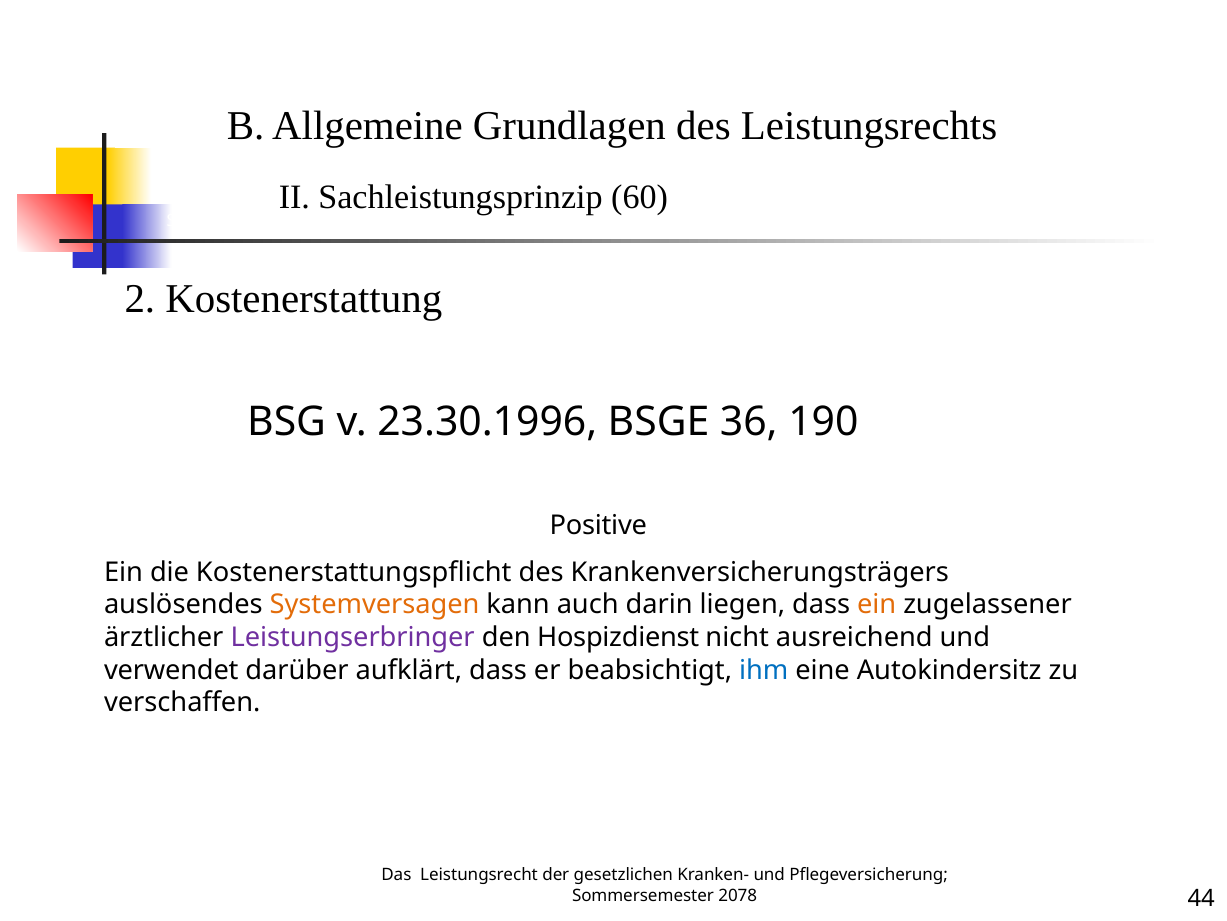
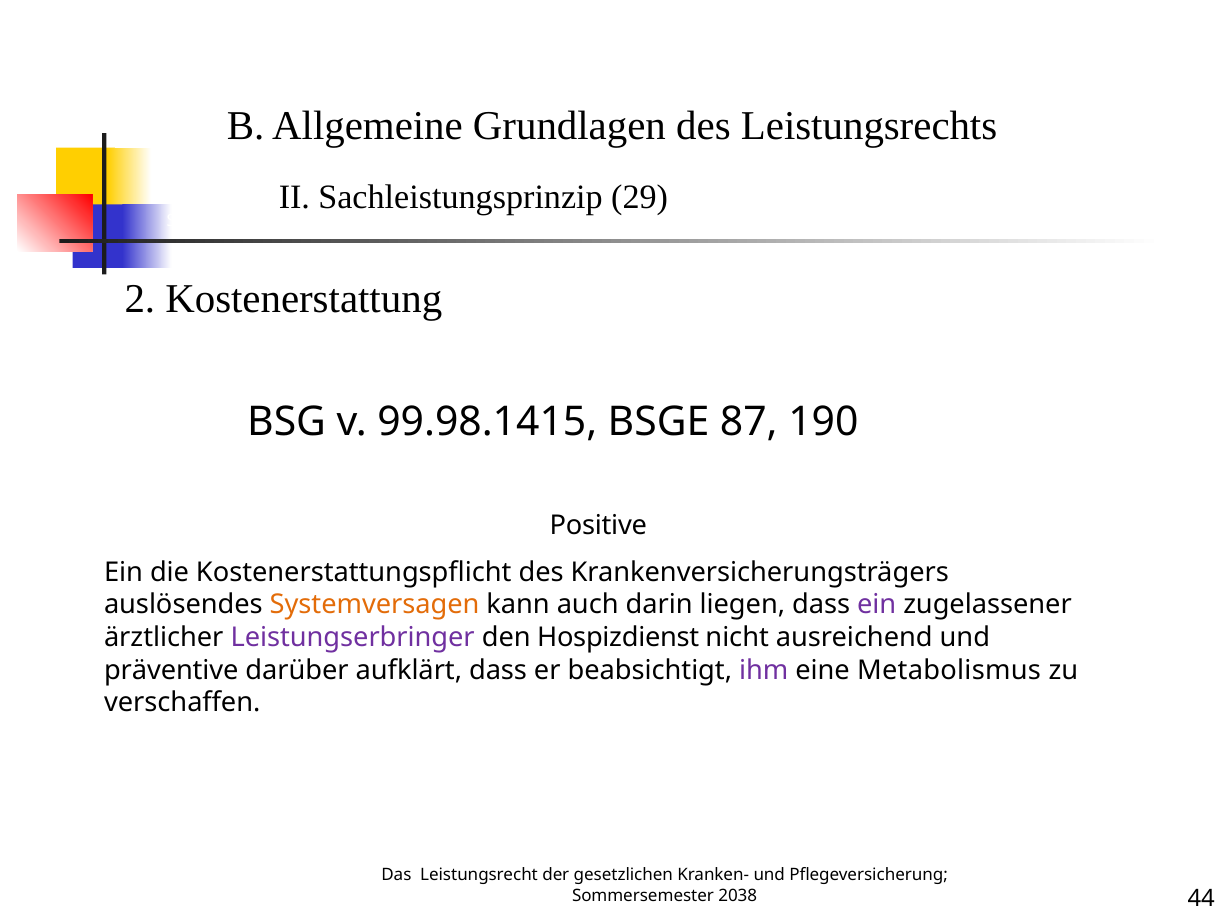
60: 60 -> 29 (640, 197)
23.30.1996: 23.30.1996 -> 99.98.1415 (487, 422)
36: 36 -> 87 (749, 422)
ein colour: orange -> purple (877, 604)
verwendet: verwendet -> präventive (171, 670)
ihm colour: blue -> purple (764, 670)
Autokindersitz: Autokindersitz -> Metabolismus (949, 670)
2078: 2078 -> 2038 (738, 895)
